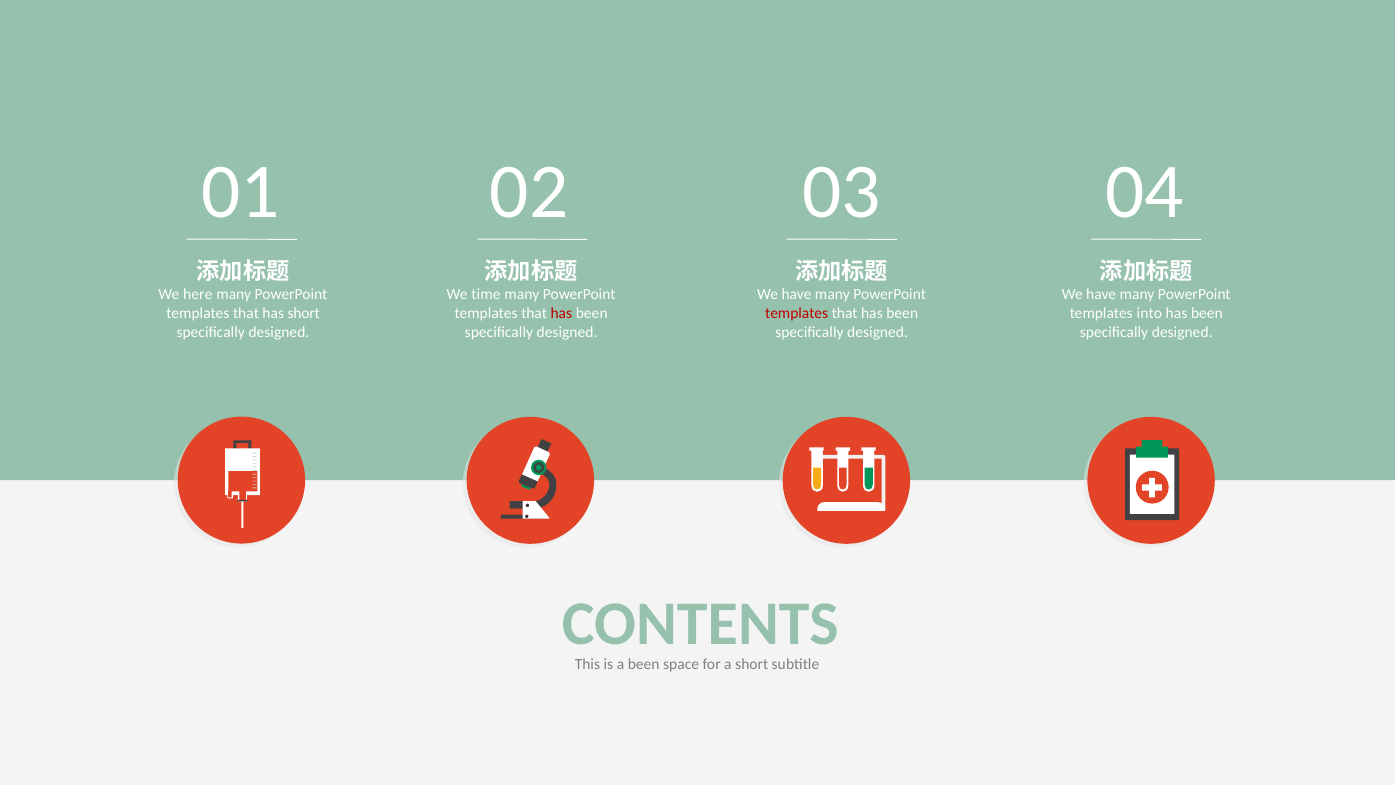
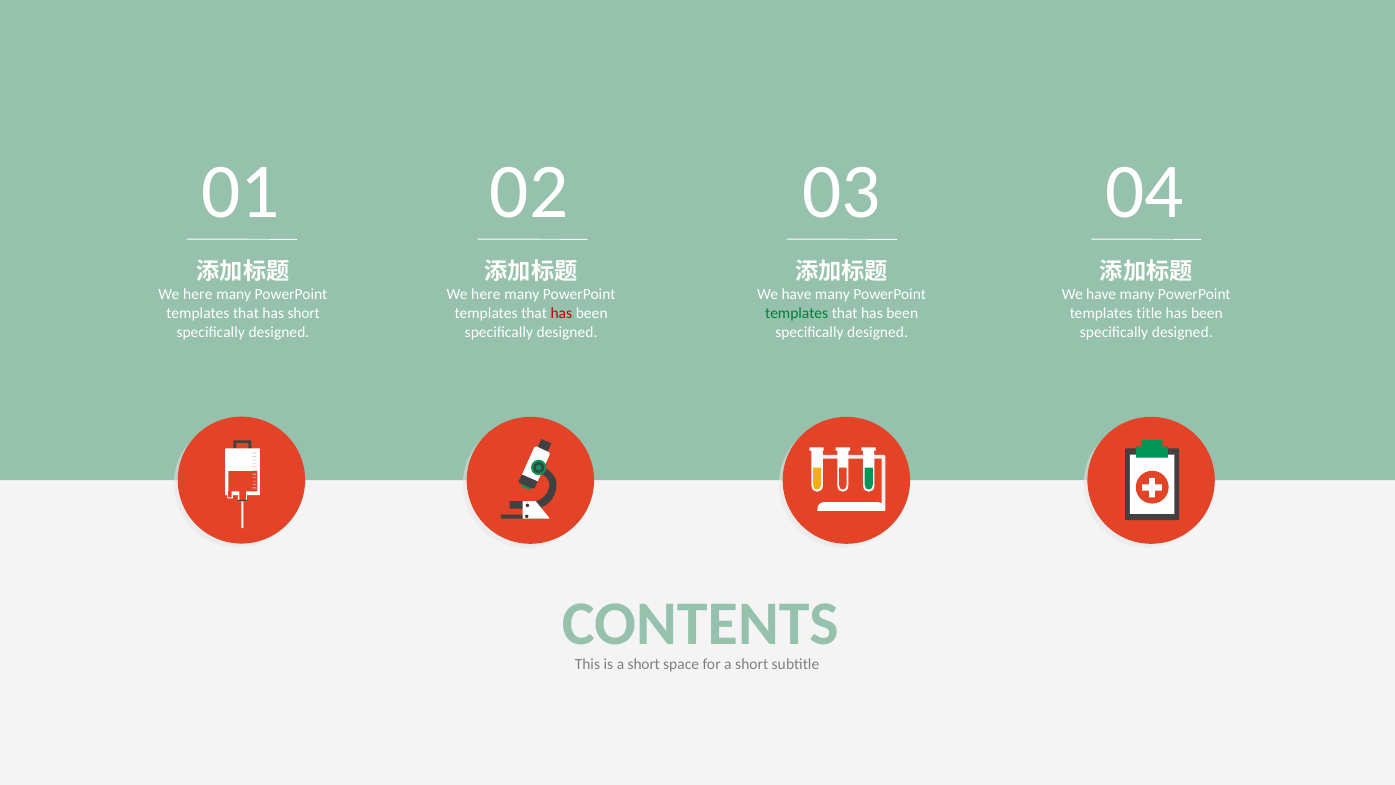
time: time -> here (486, 295)
templates colour: red -> green (797, 313)
into: into -> title (1149, 313)
is a been: been -> short (644, 664)
